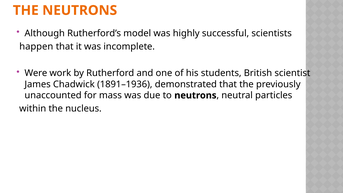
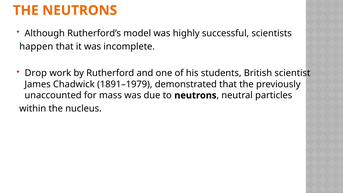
Were: Were -> Drop (36, 73)
1891–1936: 1891–1936 -> 1891–1979 (125, 84)
